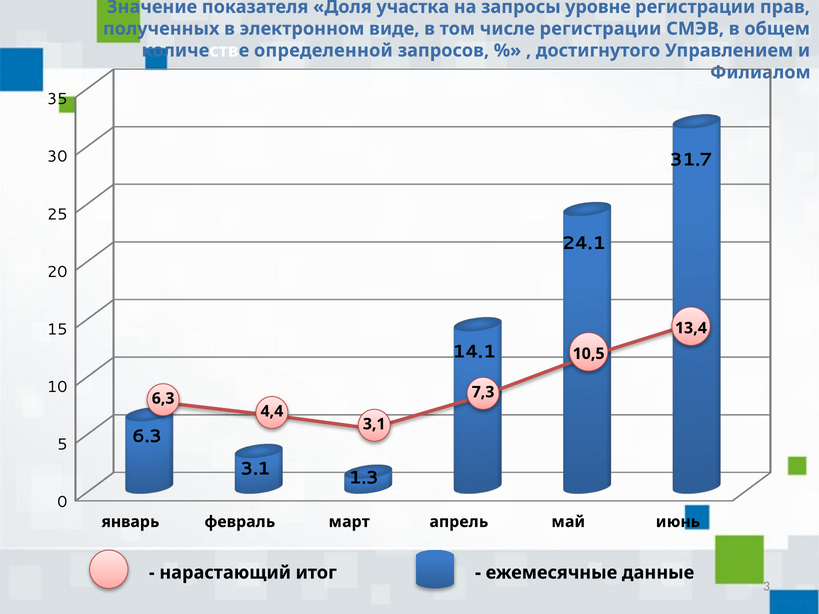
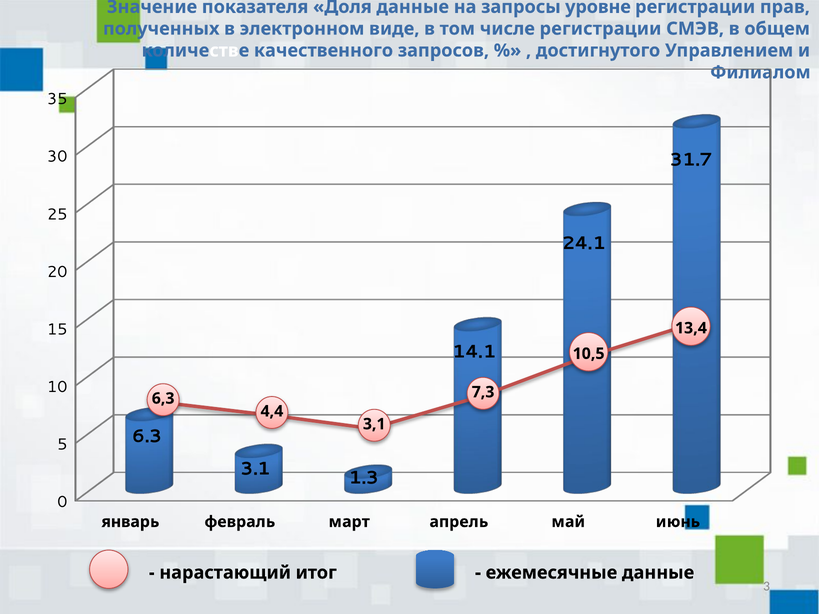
Доля участка: участка -> данные (413, 7)
определенной: определенной -> качественного (323, 51)
